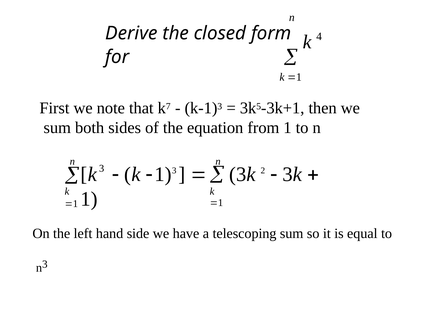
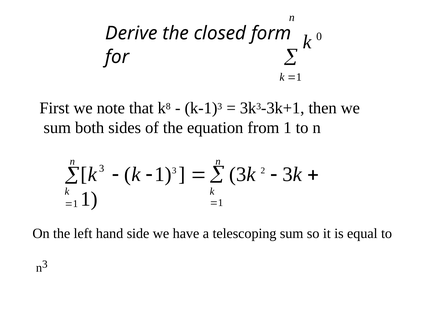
4: 4 -> 0 (319, 36)
7: 7 -> 8 (168, 106)
3k 5: 5 -> 3 (259, 106)
